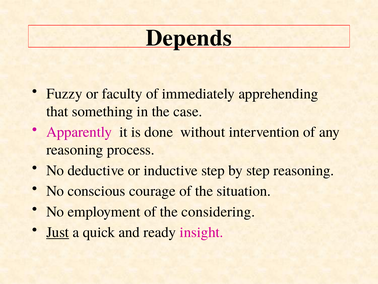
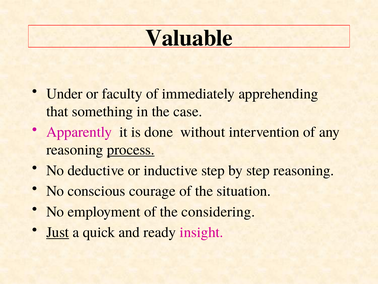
Depends: Depends -> Valuable (189, 38)
Fuzzy: Fuzzy -> Under (64, 94)
process underline: none -> present (131, 150)
